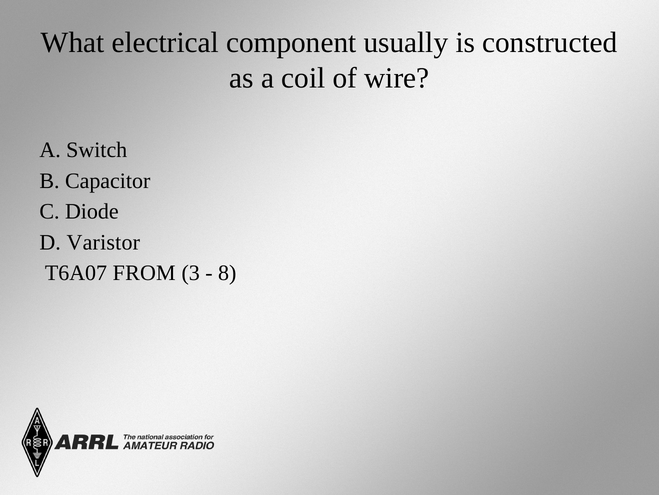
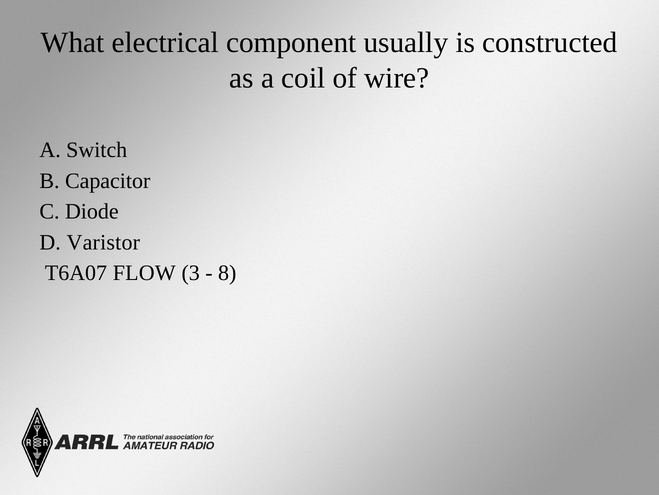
FROM: FROM -> FLOW (144, 273)
